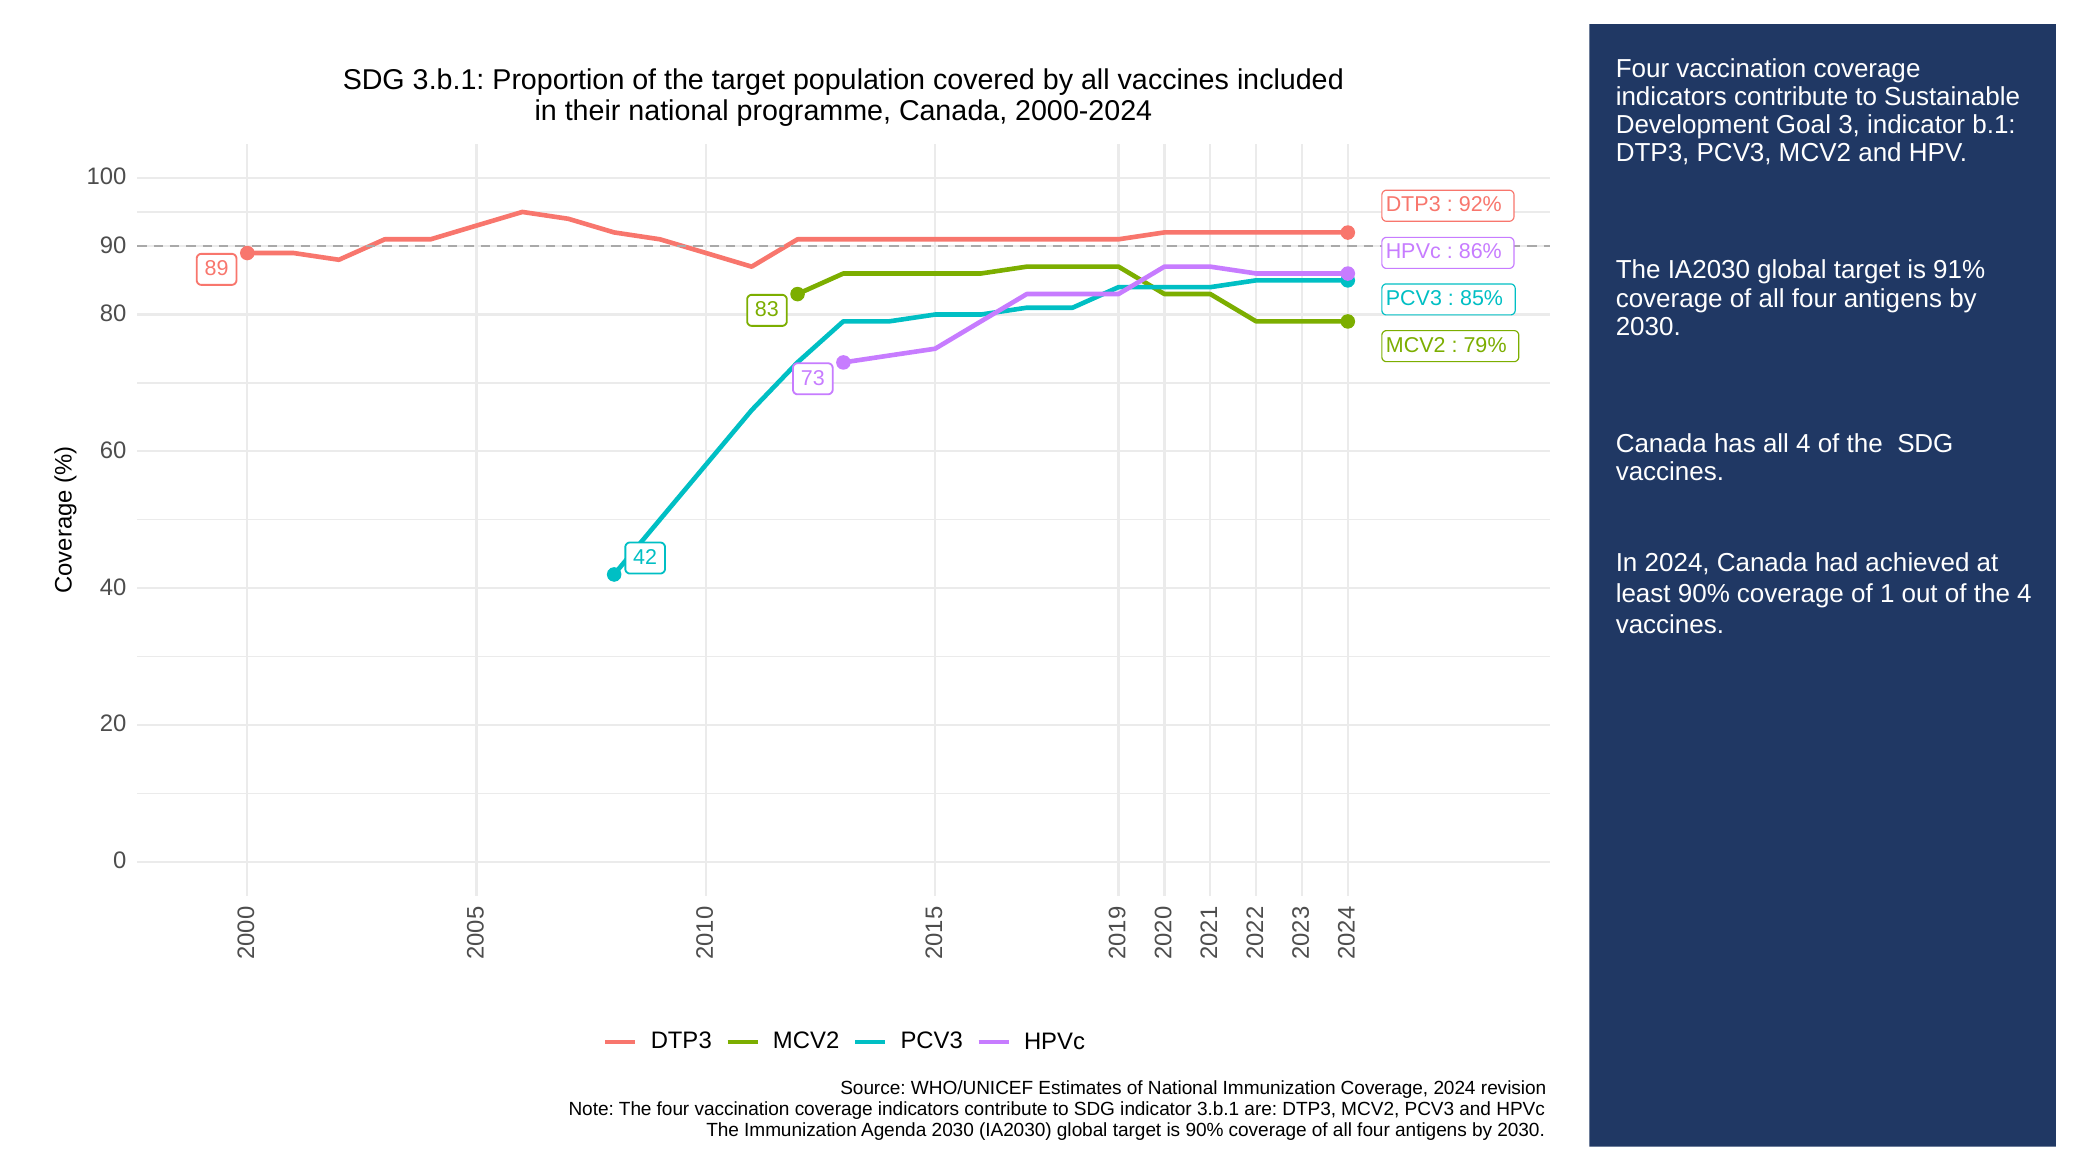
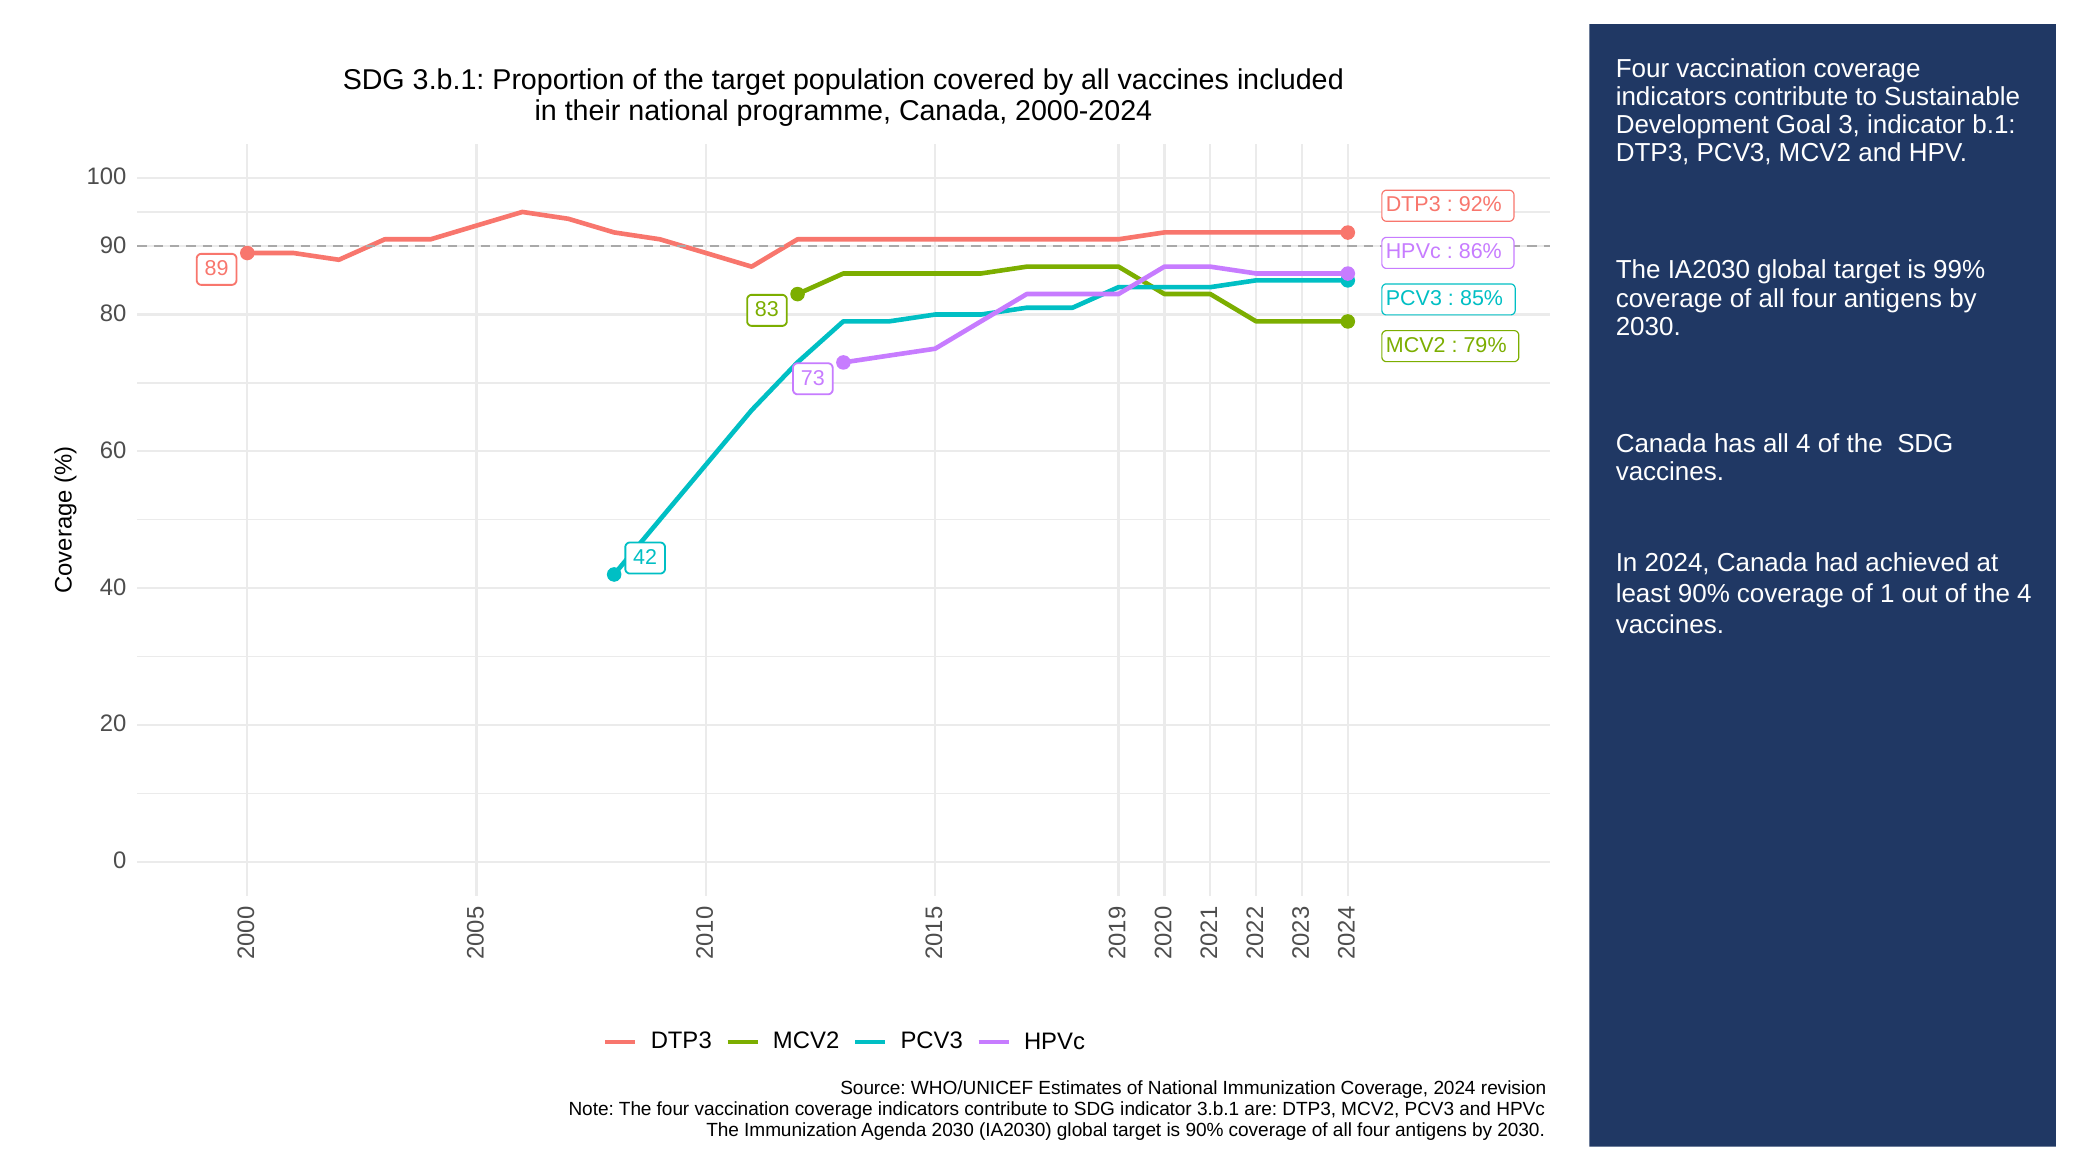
91%: 91% -> 99% (1959, 270)
